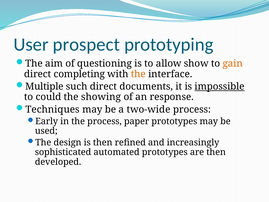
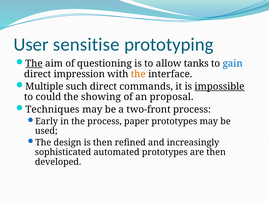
prospect: prospect -> sensitise (86, 44)
The underline: none -> present (34, 63)
show: show -> tanks (196, 63)
gain colour: orange -> blue (233, 63)
completing: completing -> impression (79, 74)
documents: documents -> commands (146, 86)
response: response -> proposal (172, 97)
two-wide: two-wide -> two-front (149, 109)
